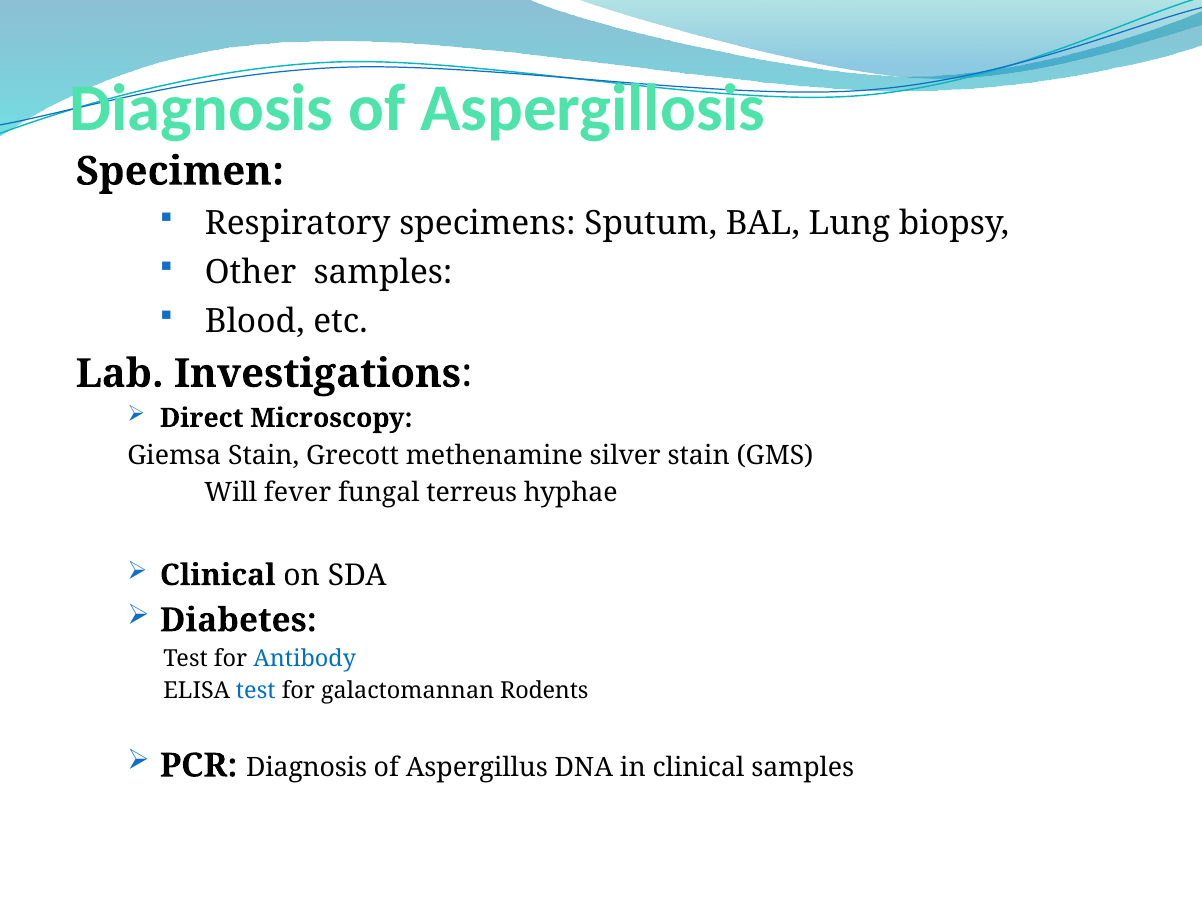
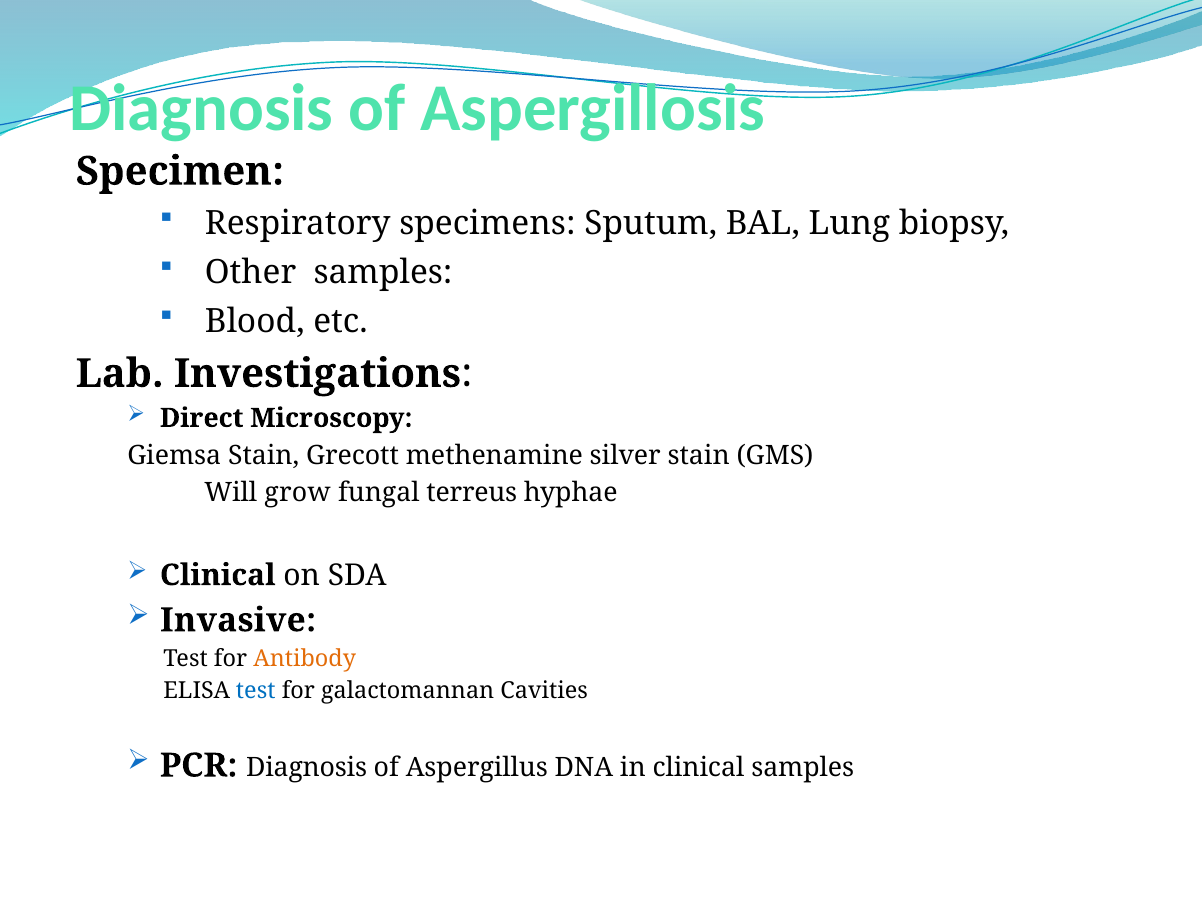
fever: fever -> grow (298, 493)
Diabetes: Diabetes -> Invasive (238, 620)
Antibody colour: blue -> orange (305, 658)
Rodents: Rodents -> Cavities (544, 691)
